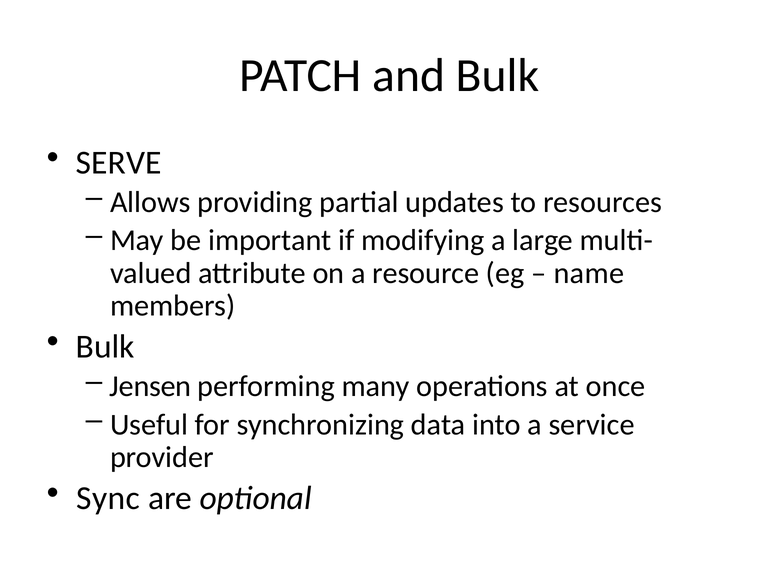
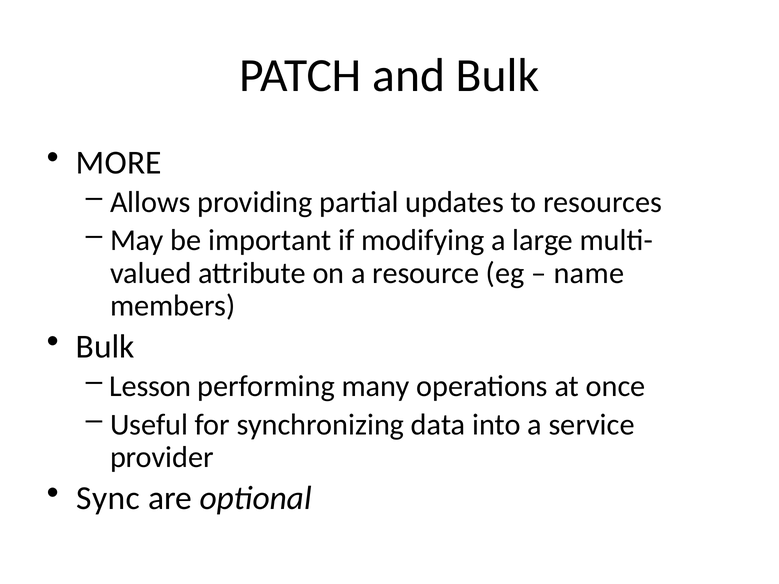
SERVE: SERVE -> MORE (119, 163)
Jensen: Jensen -> Lesson (150, 387)
